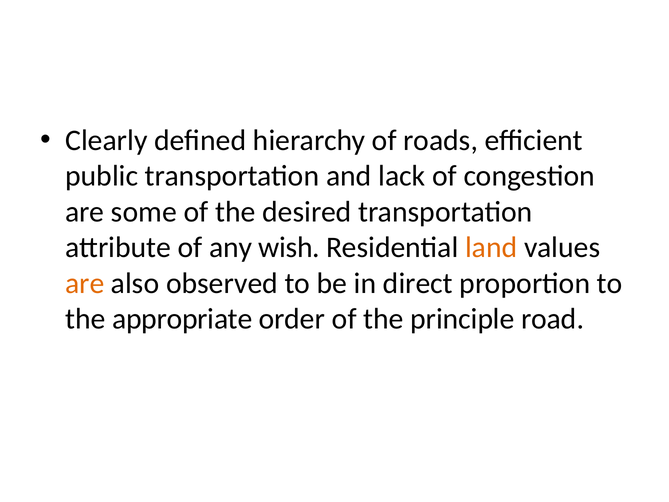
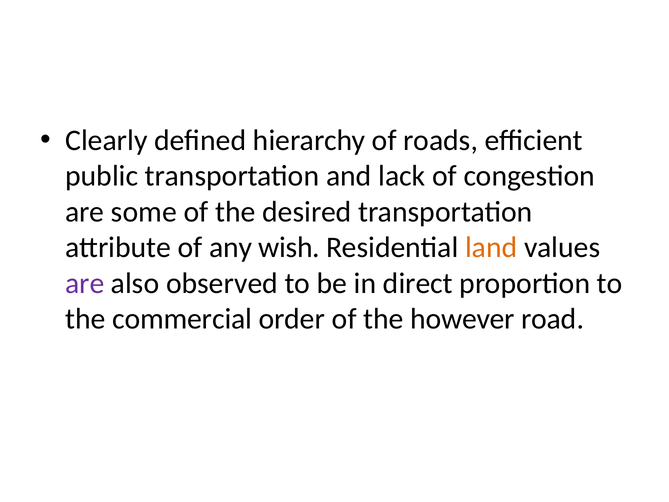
are colour: orange -> purple (85, 283)
appropriate: appropriate -> commercial (182, 319)
principle: principle -> however (463, 319)
